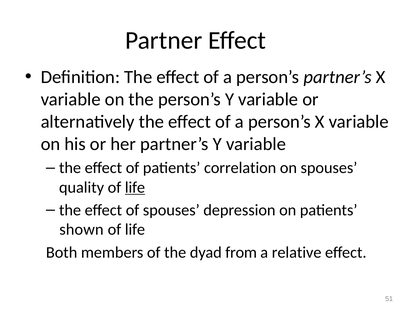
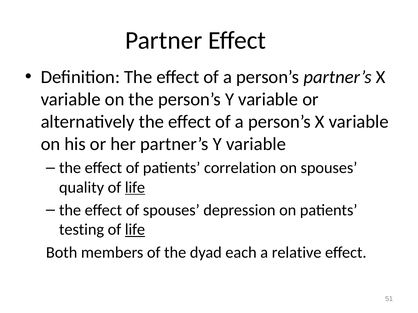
shown: shown -> testing (82, 230)
life underline: none -> present (135, 230)
from: from -> each (241, 253)
